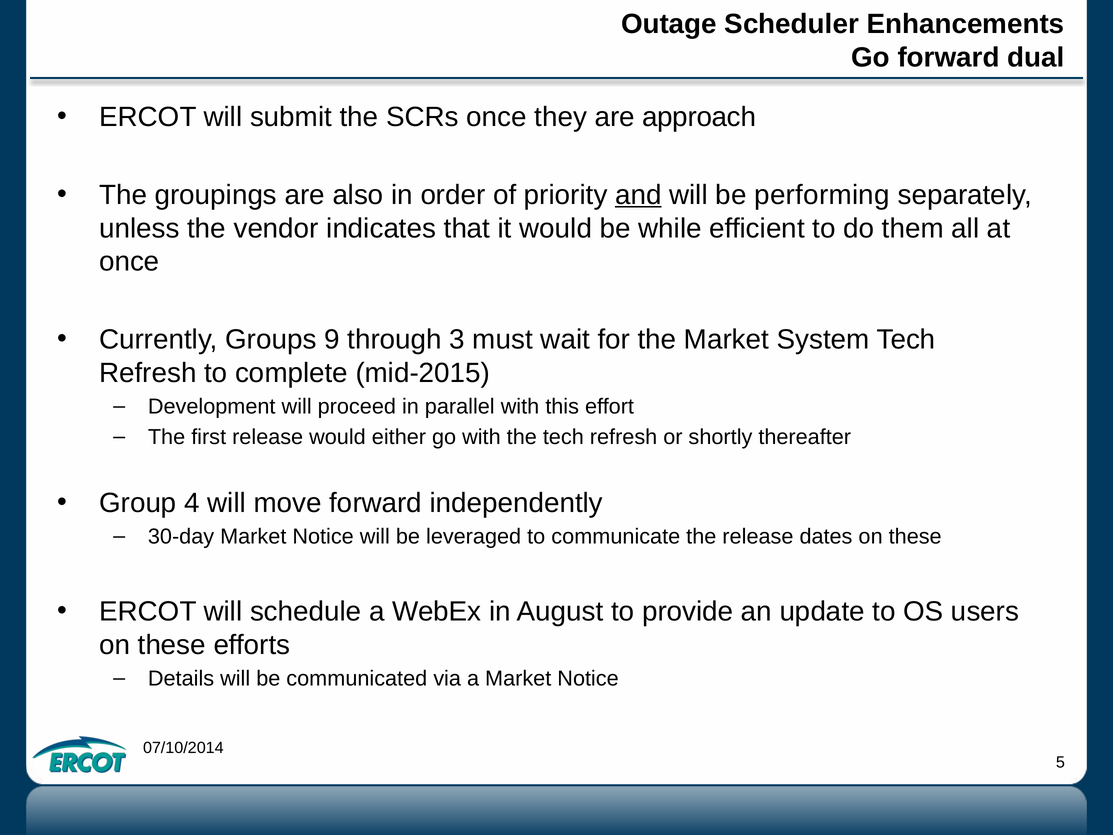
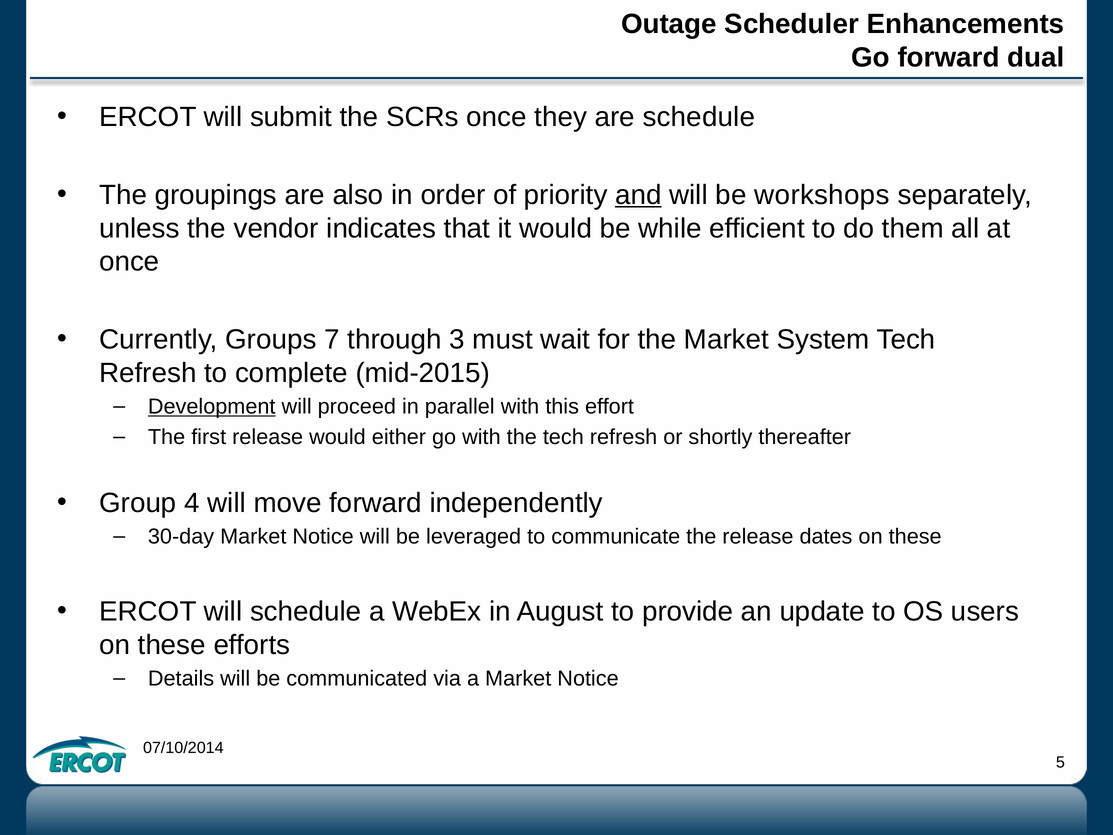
are approach: approach -> schedule (699, 117)
performing: performing -> workshops (822, 195)
9: 9 -> 7 (332, 340)
Development underline: none -> present (212, 407)
